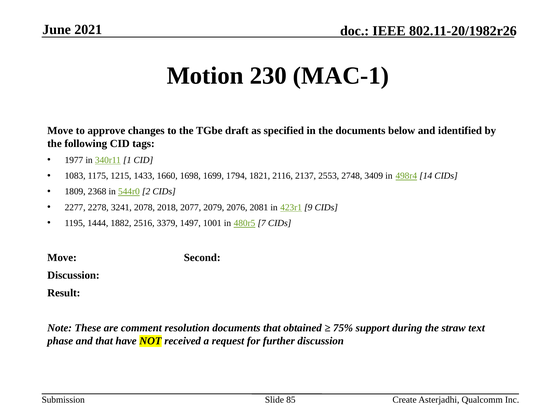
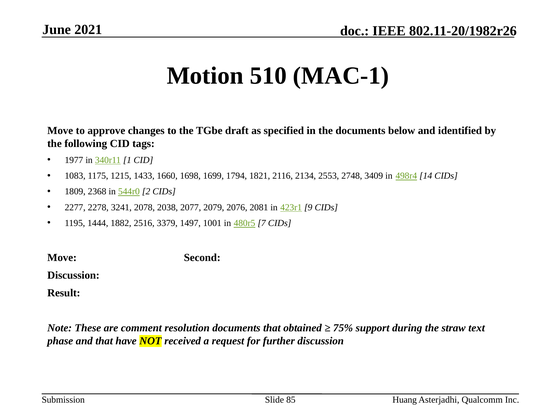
230: 230 -> 510 (268, 76)
2137: 2137 -> 2134 (306, 176)
2018: 2018 -> 2038 (168, 207)
Create: Create -> Huang (405, 400)
